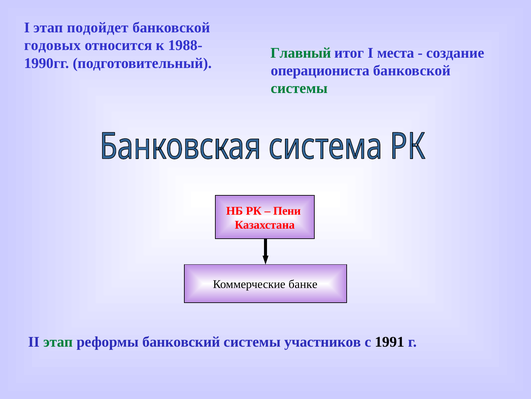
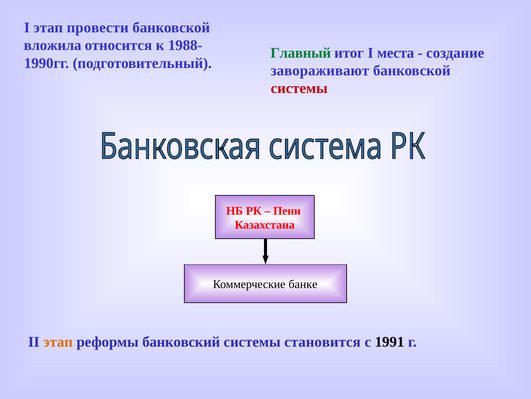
подойдет: подойдет -> провести (98, 28)
годовых: годовых -> вложила (53, 45)
операциониста: операциониста -> завораживают (320, 70)
системы colour: green -> red (299, 88)
этап colour: green -> orange (58, 341)
участников: участников -> становится (323, 341)
